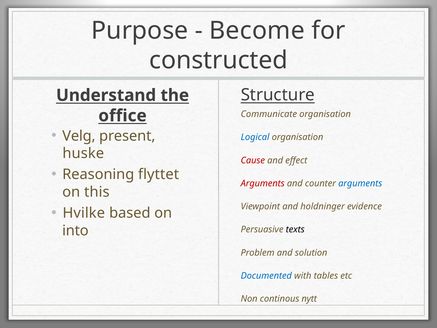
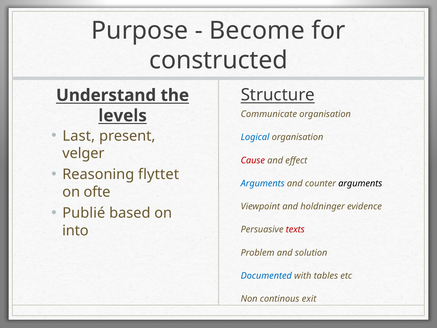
office: office -> levels (123, 116)
Velg: Velg -> Last (79, 136)
huske: huske -> velger (83, 153)
Arguments colour: red -> blue (263, 183)
arguments colour: blue -> black (360, 183)
this: this -> ofte (97, 192)
Hvilke: Hvilke -> Publié (84, 213)
texts colour: black -> red (295, 229)
nytt: nytt -> exit (309, 299)
